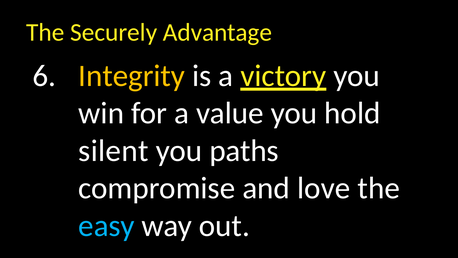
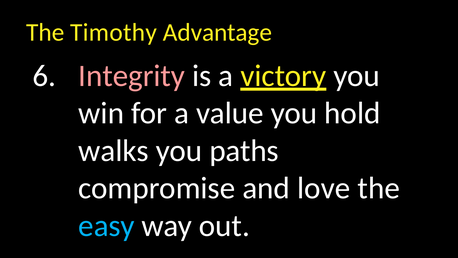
Securely: Securely -> Timothy (114, 32)
Integrity colour: yellow -> pink (132, 76)
silent: silent -> walks (114, 151)
